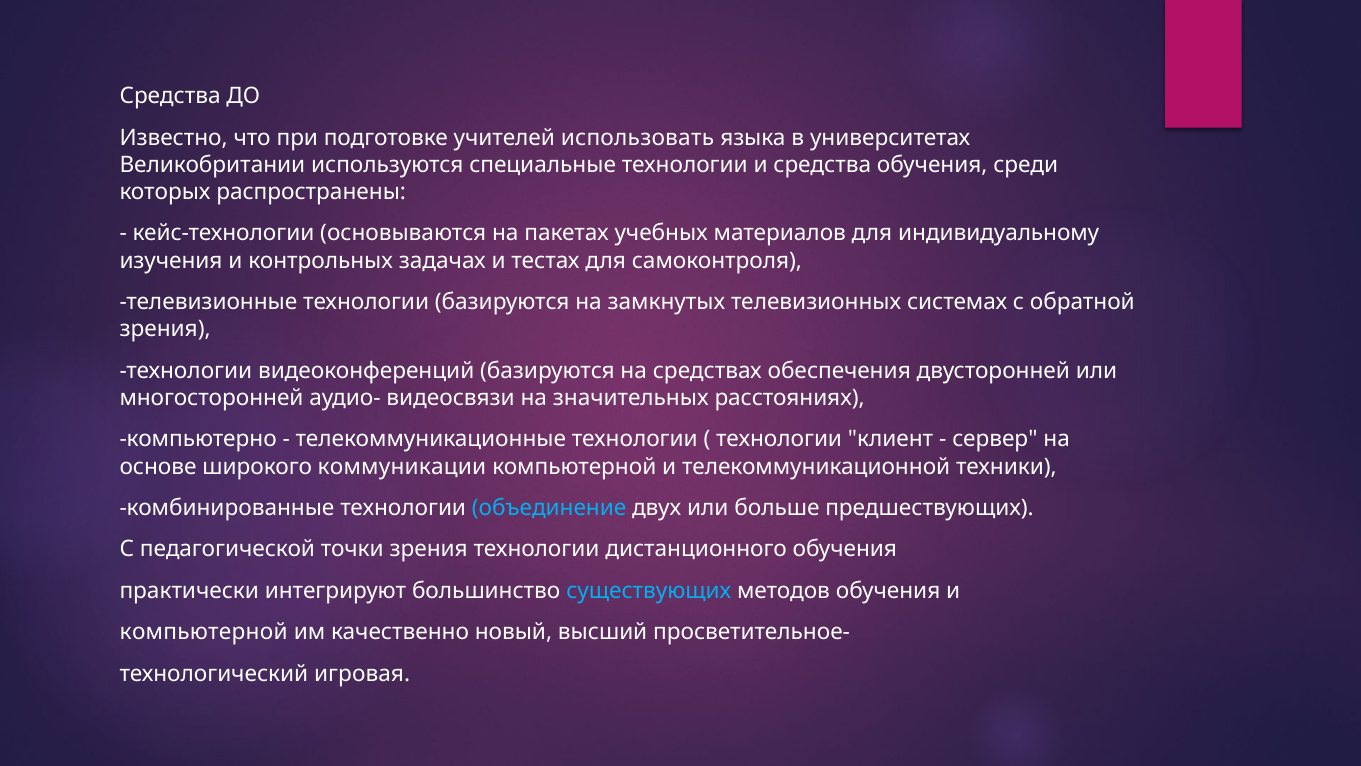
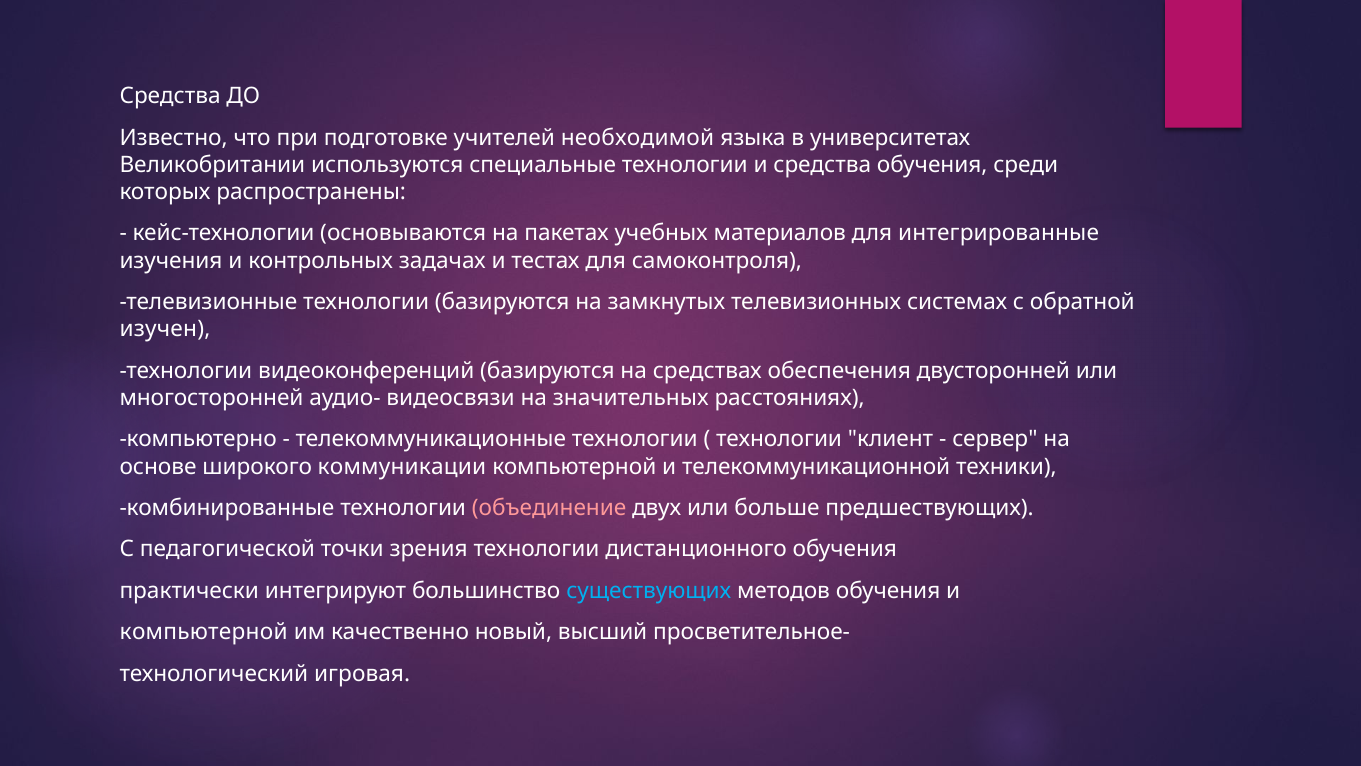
использовать: использовать -> необходимой (637, 138)
индивидуальному: индивидуальному -> интегрированные (999, 233)
зрения: зрения -> изучен (165, 329)
объединение colour: light blue -> pink (549, 508)
